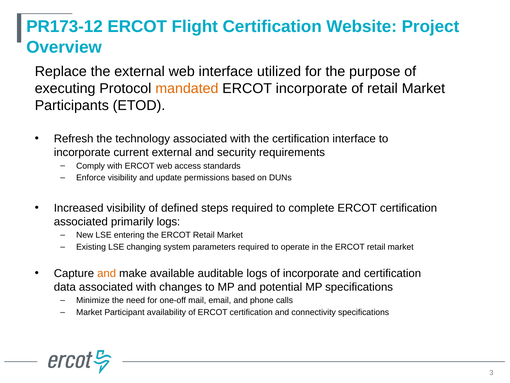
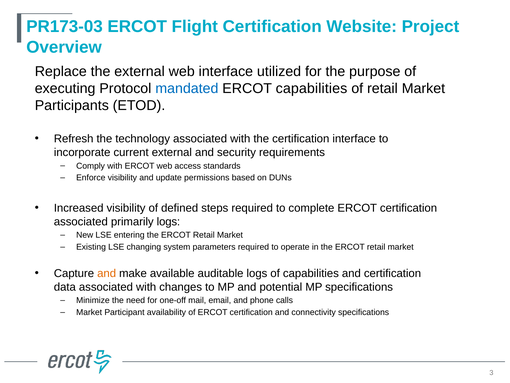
PR173-12: PR173-12 -> PR173-03 (65, 27)
mandated colour: orange -> blue (187, 88)
ERCOT incorporate: incorporate -> capabilities (311, 88)
of incorporate: incorporate -> capabilities (311, 273)
